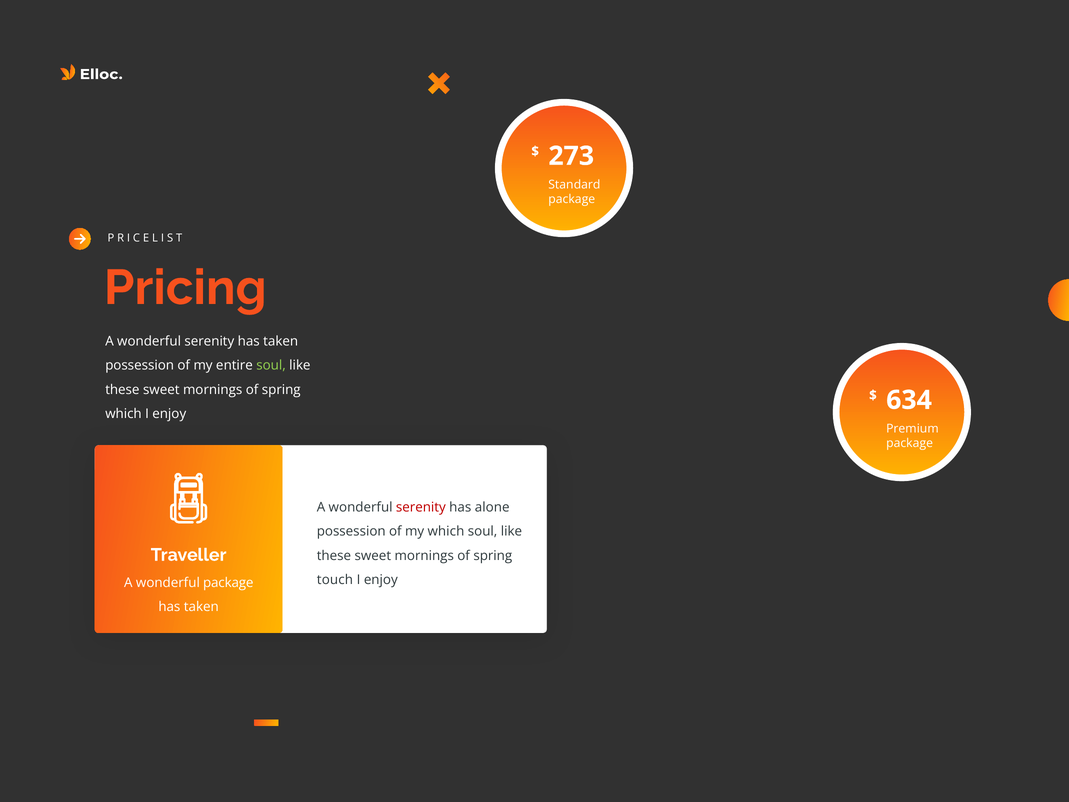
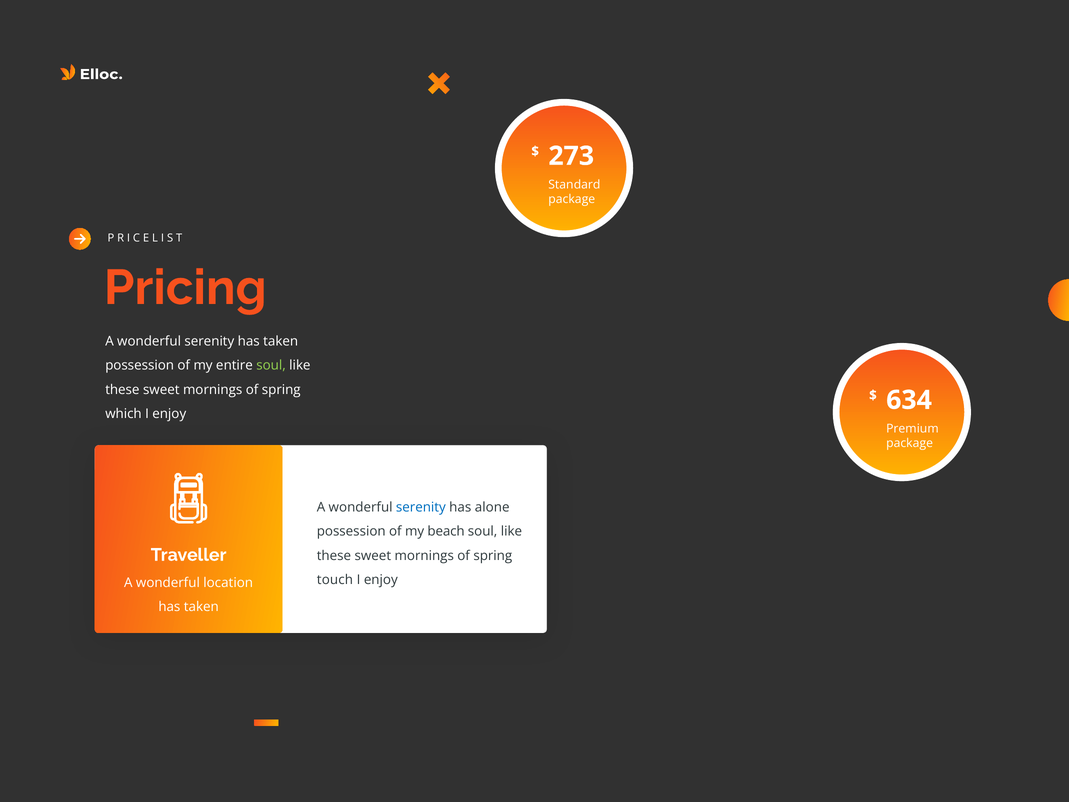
serenity colour: red -> blue (421, 507)
my which: which -> beach (446, 531)
wonderful package: package -> location (228, 583)
